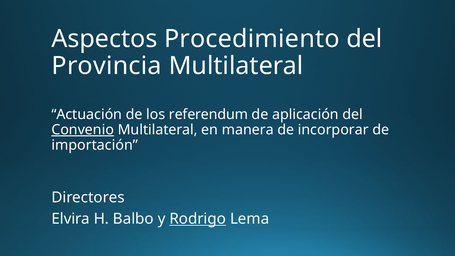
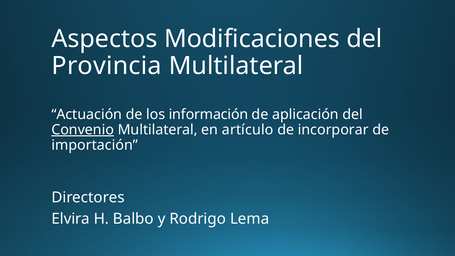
Procedimiento: Procedimiento -> Modificaciones (252, 39)
referendum: referendum -> información (209, 114)
manera: manera -> artículo (248, 130)
Rodrigo underline: present -> none (198, 219)
